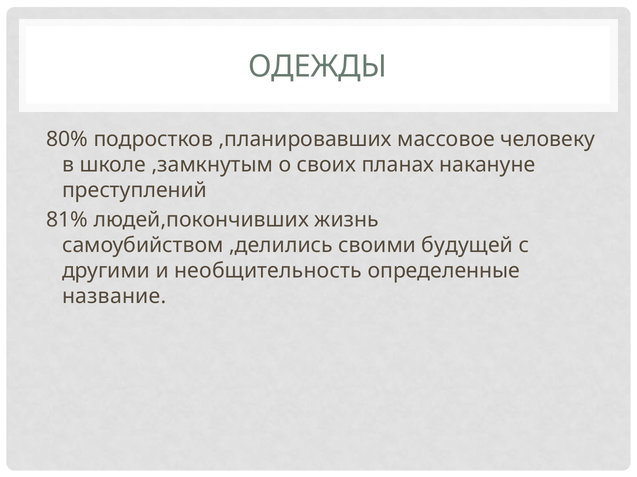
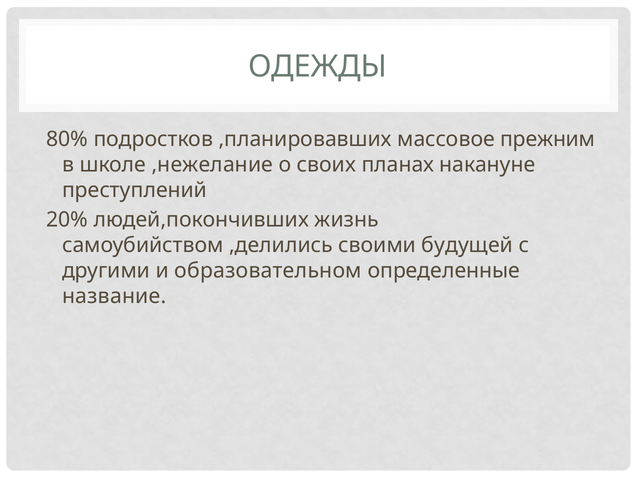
человеку: человеку -> прежним (548, 140)
,замкнутым: ,замкнутым -> ,нежелание (212, 165)
81%: 81% -> 20% (67, 220)
необщительность: необщительность -> образовательном (268, 271)
